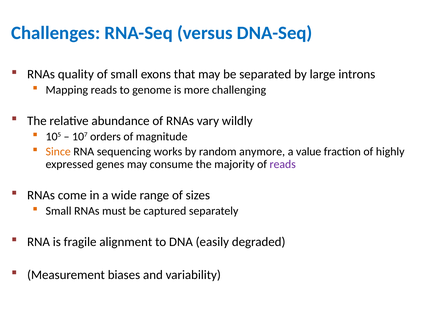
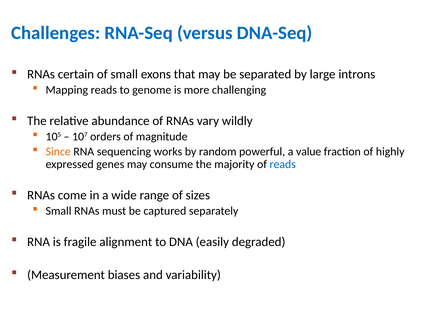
quality: quality -> certain (76, 74)
anymore: anymore -> powerful (262, 152)
reads colour: purple -> blue (283, 164)
